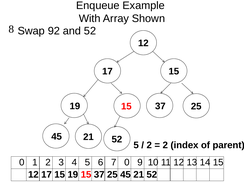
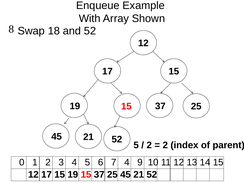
92: 92 -> 18 (54, 31)
7 0: 0 -> 4 (127, 162)
